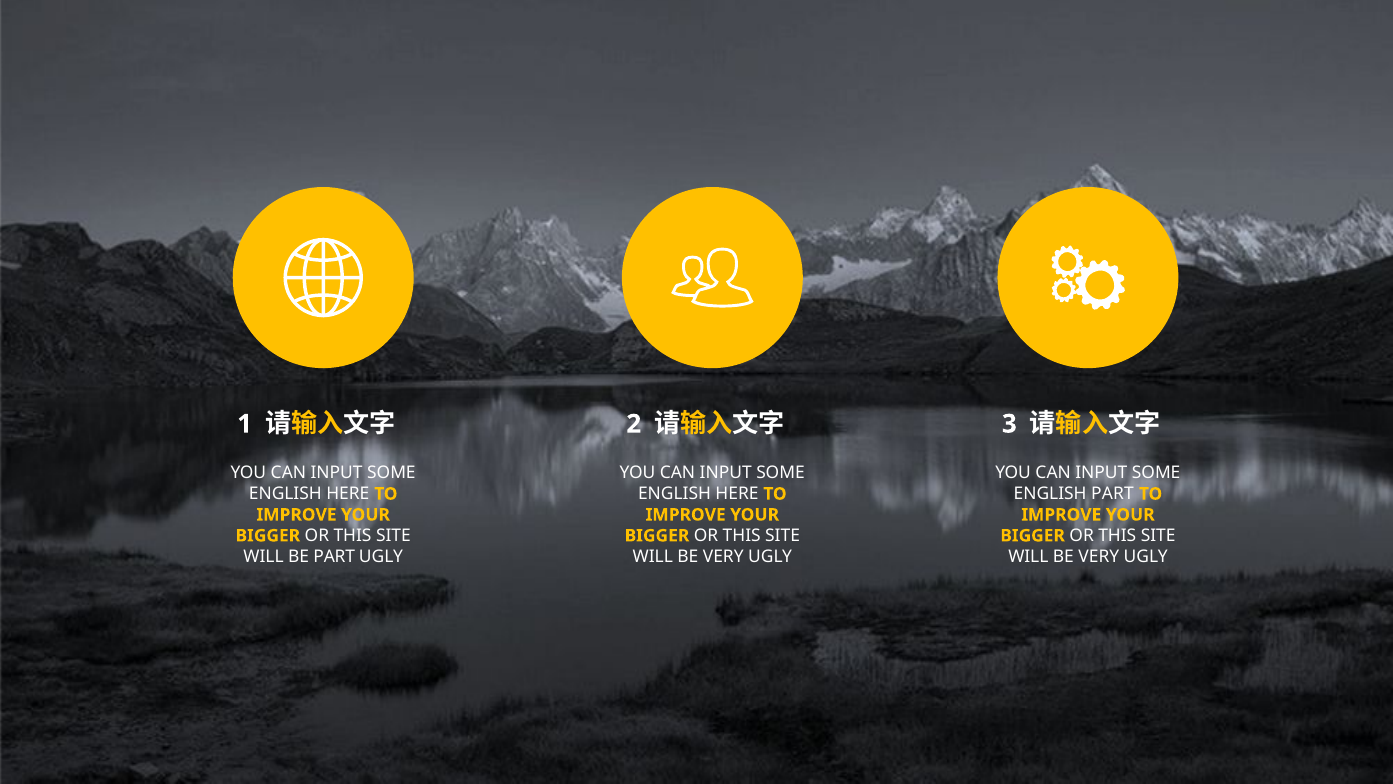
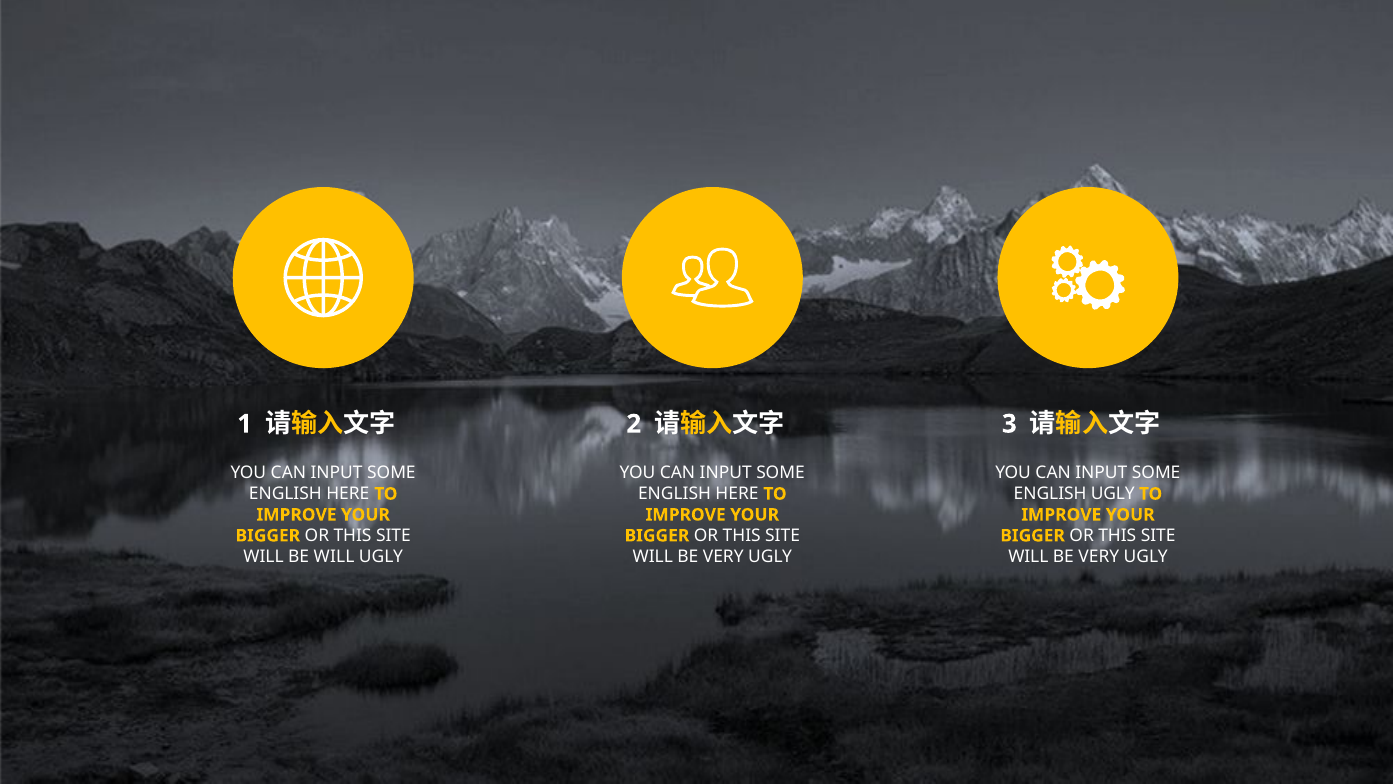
ENGLISH PART: PART -> UGLY (1113, 494)
BE PART: PART -> WILL (334, 556)
